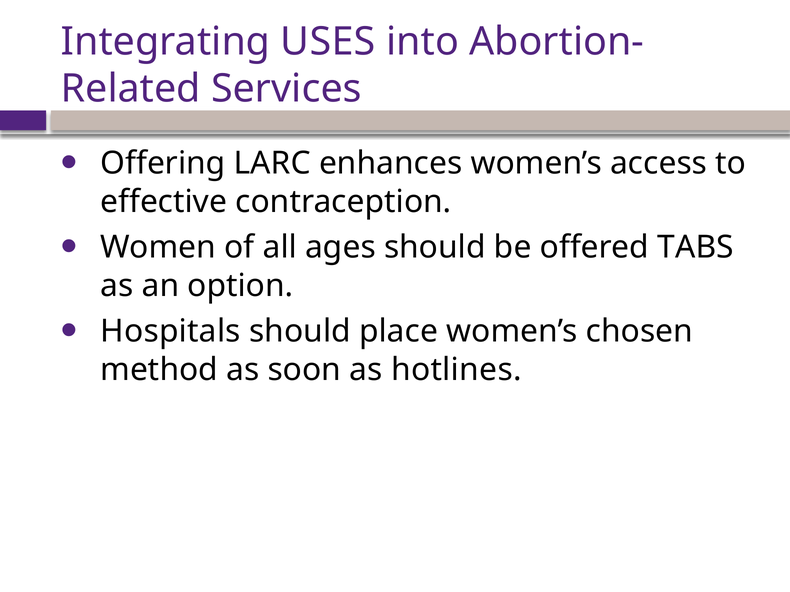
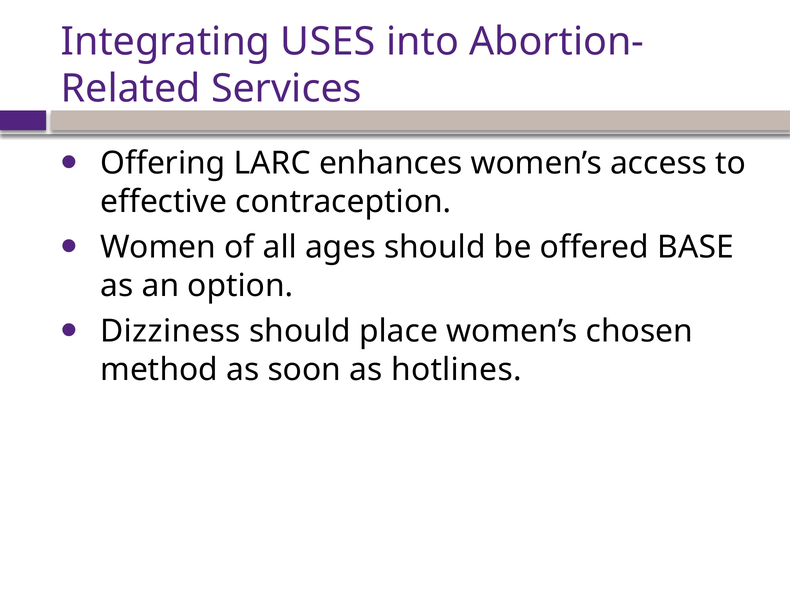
TABS: TABS -> BASE (696, 248)
Hospitals: Hospitals -> Dizziness (170, 332)
